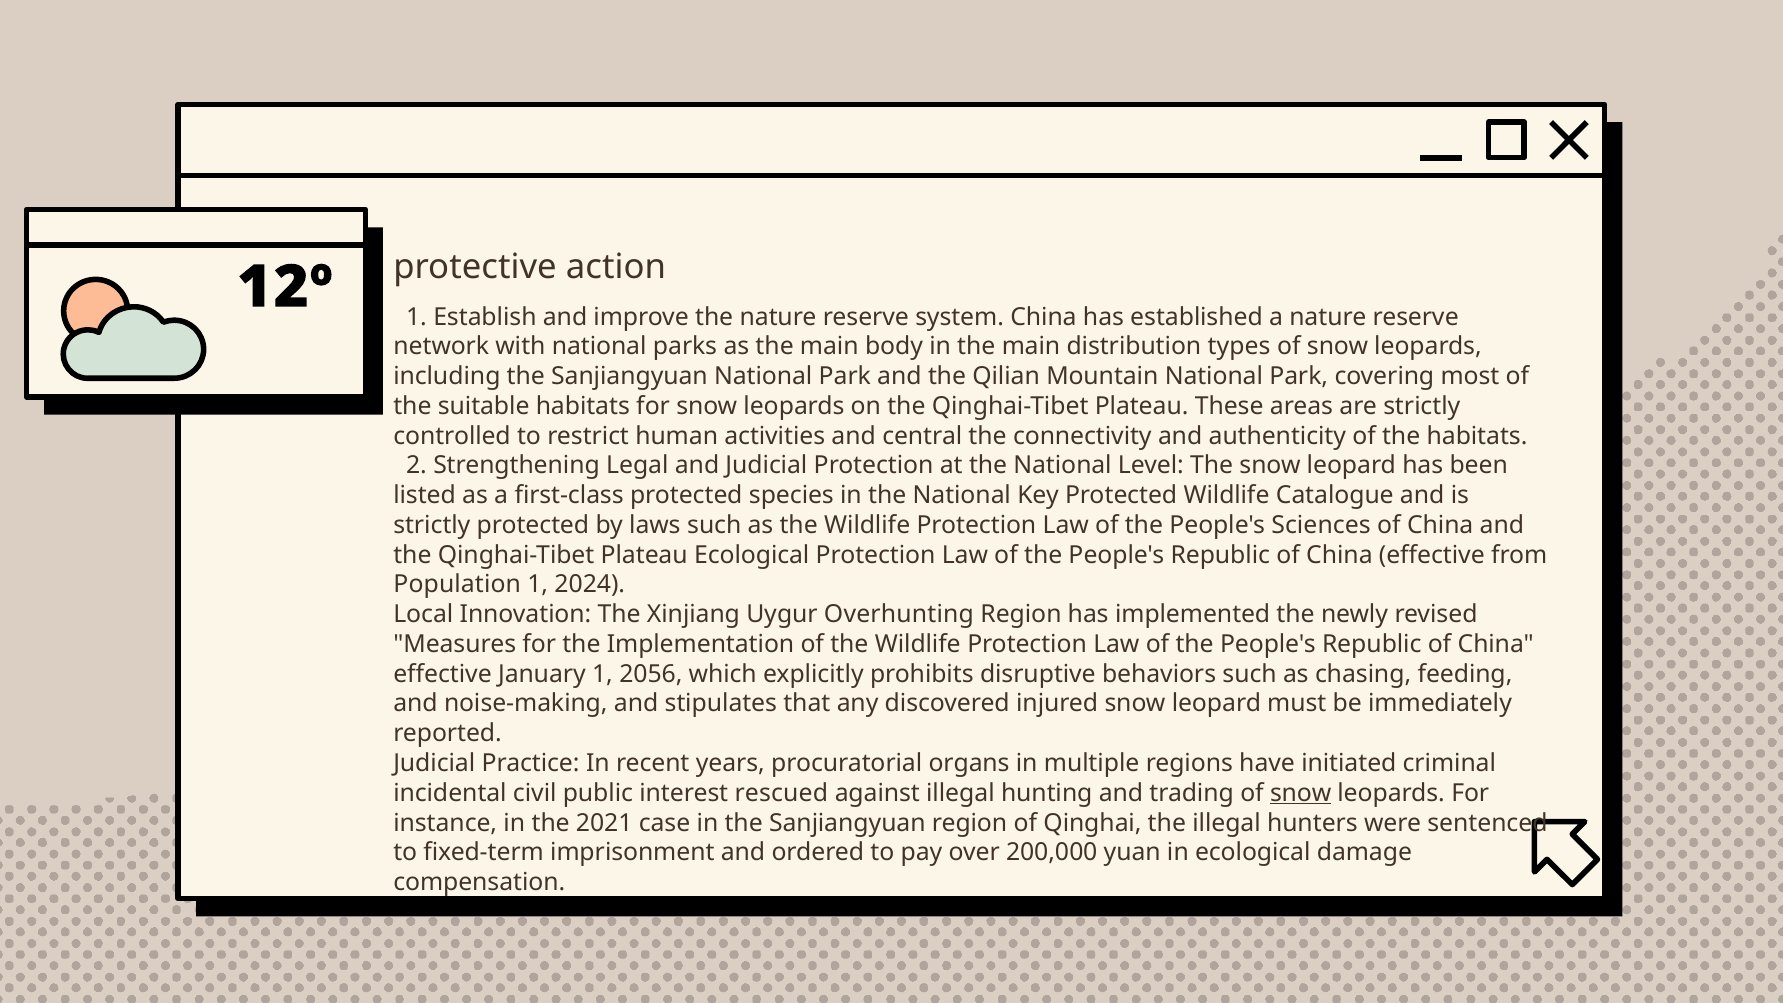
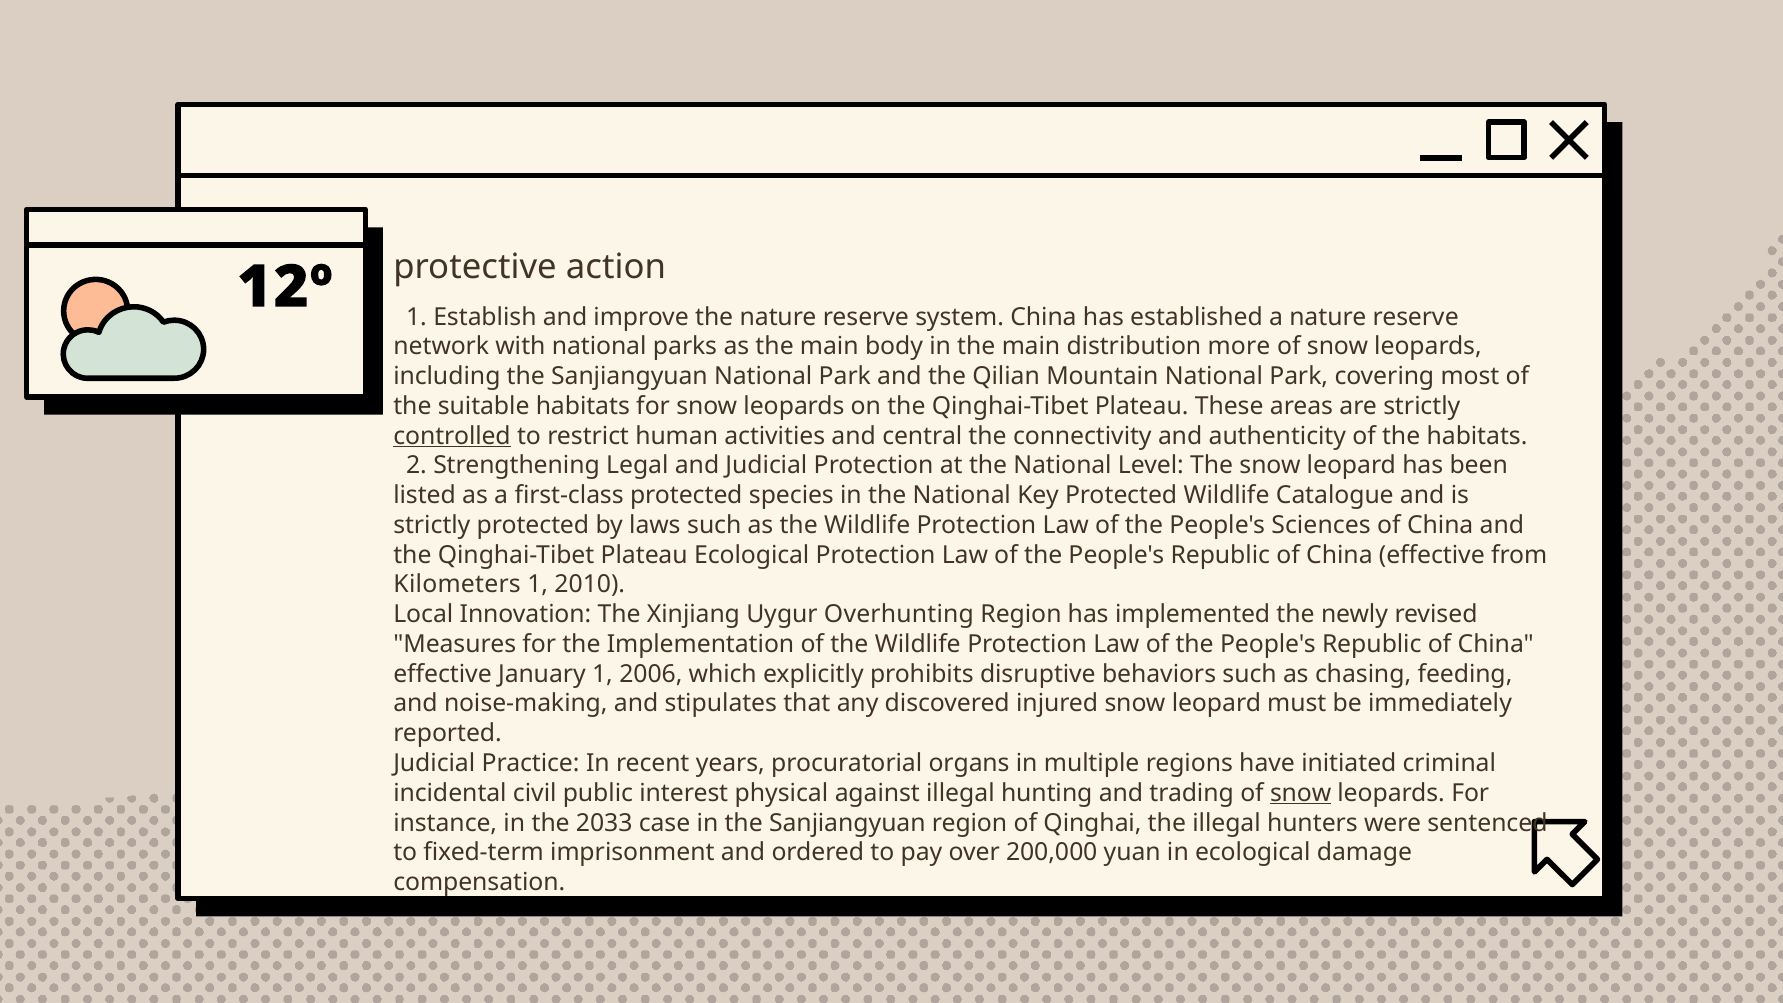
types: types -> more (1239, 347)
controlled underline: none -> present (452, 436)
Population: Population -> Kilometers (457, 585)
2024: 2024 -> 2010 (590, 585)
2056: 2056 -> 2006 (651, 674)
rescued: rescued -> physical (781, 793)
2021: 2021 -> 2033 (604, 823)
